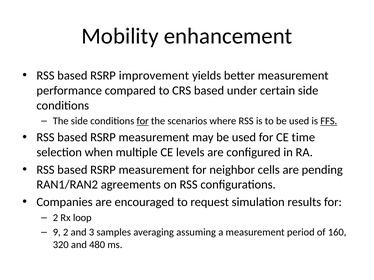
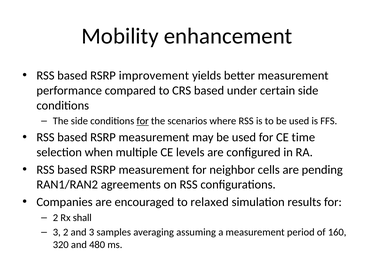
FFS underline: present -> none (329, 121)
request: request -> relaxed (210, 202)
loop: loop -> shall (82, 218)
9: 9 -> 3 (57, 233)
